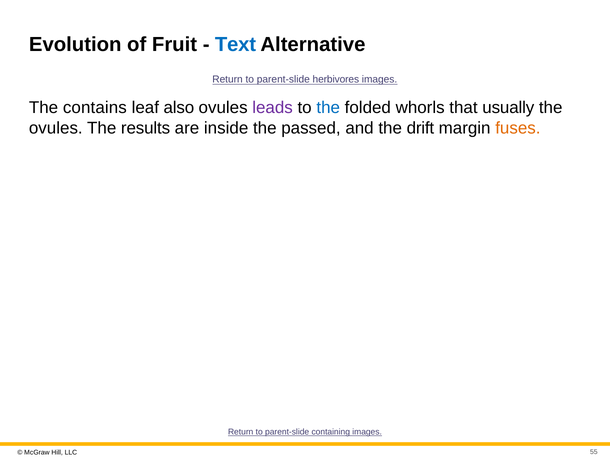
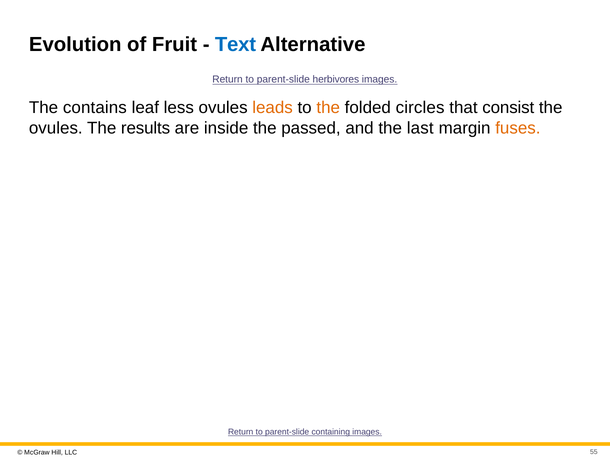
also: also -> less (179, 108)
leads colour: purple -> orange (273, 108)
the colour: blue -> orange (328, 108)
whorls: whorls -> circles (420, 108)
usually: usually -> consist (508, 108)
drift: drift -> last (420, 128)
